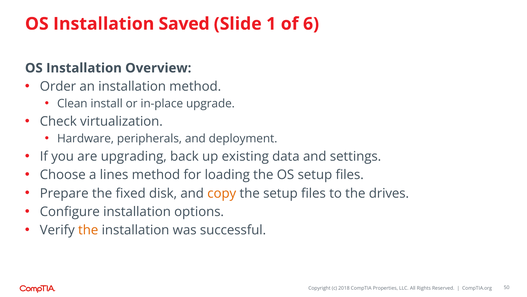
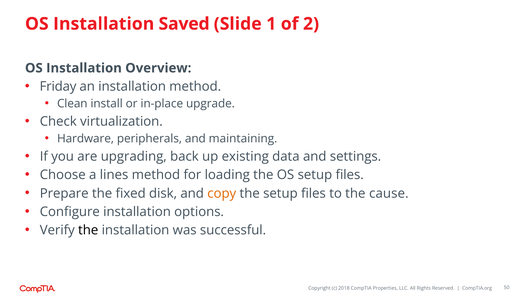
6: 6 -> 2 (311, 24)
Order: Order -> Friday (58, 86)
deployment: deployment -> maintaining (243, 138)
drives: drives -> cause (389, 193)
the colour: orange -> black (88, 230)
